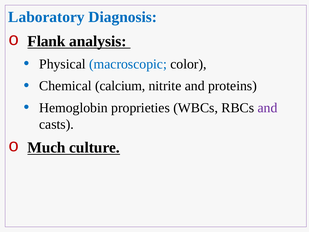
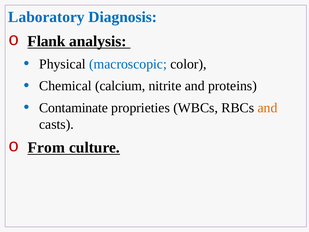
Hemoglobin: Hemoglobin -> Contaminate (74, 108)
and colour: purple -> orange (268, 108)
Much: Much -> From (46, 147)
